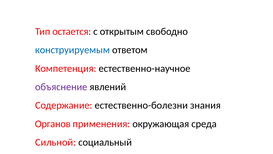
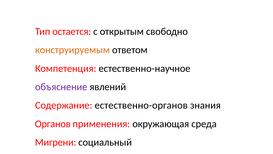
конструируемым colour: blue -> orange (72, 50)
естественно-болезни: естественно-болезни -> естественно-органов (141, 105)
Сильной: Сильной -> Мигрени (56, 142)
